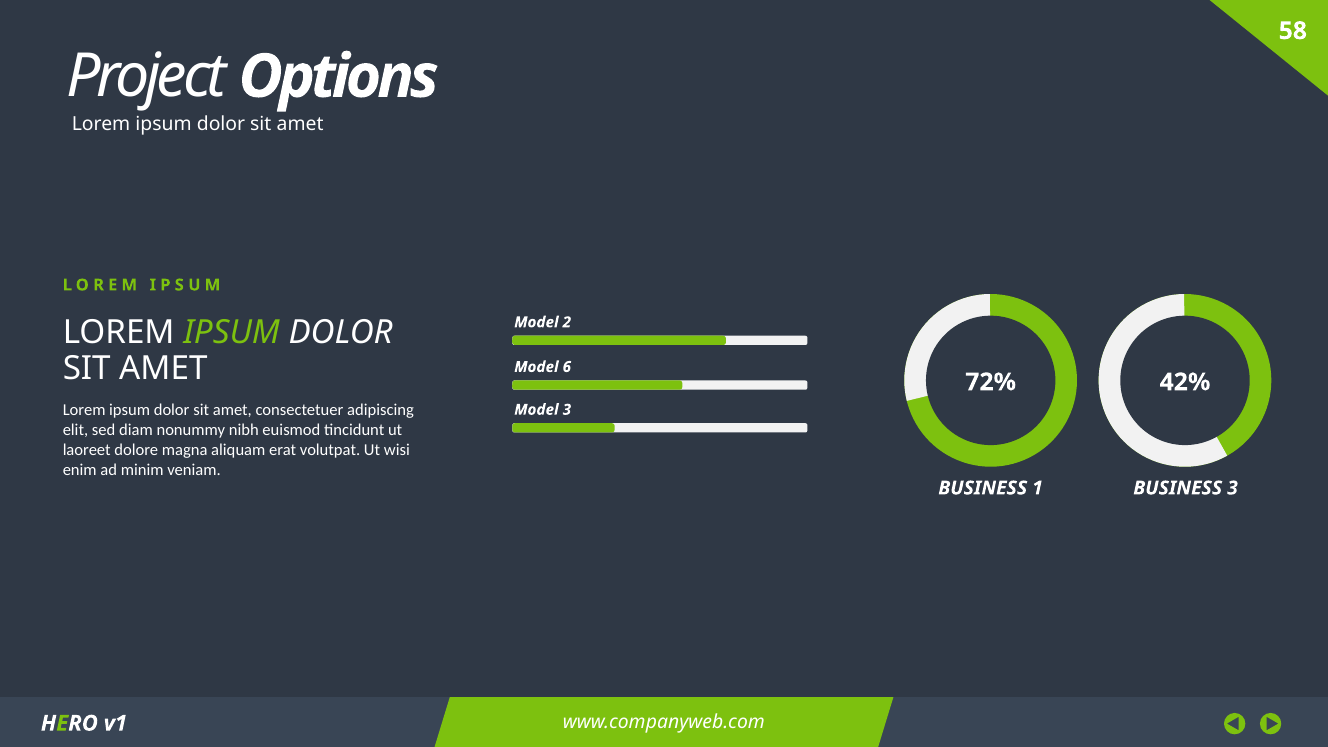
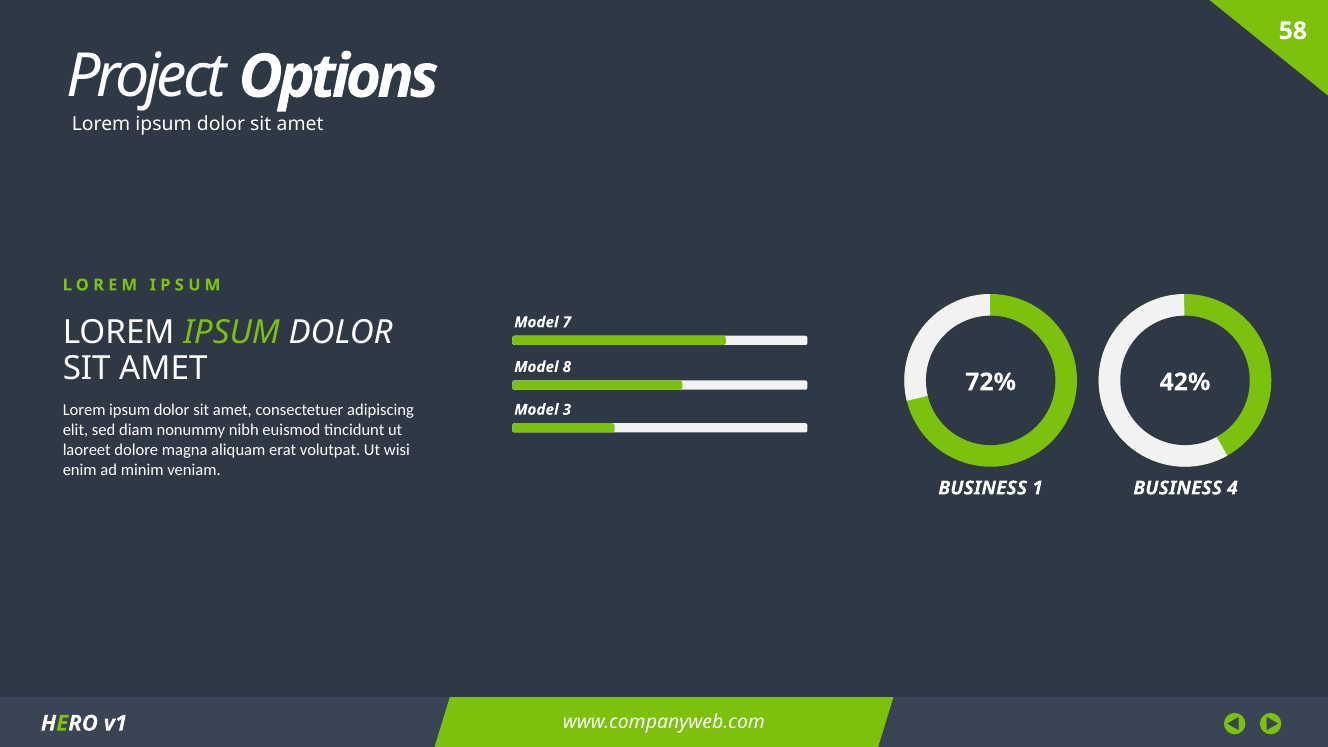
2: 2 -> 7 (567, 322)
6: 6 -> 8 (567, 367)
BUSINESS 3: 3 -> 4 (1232, 488)
